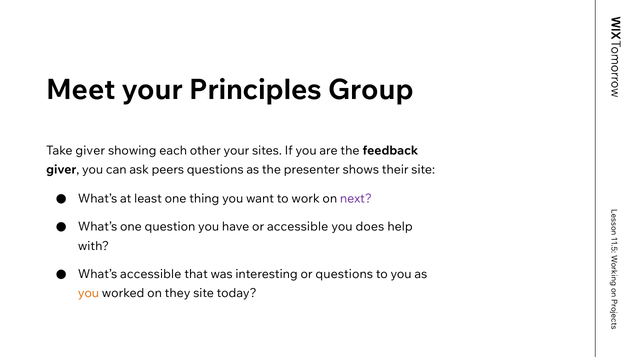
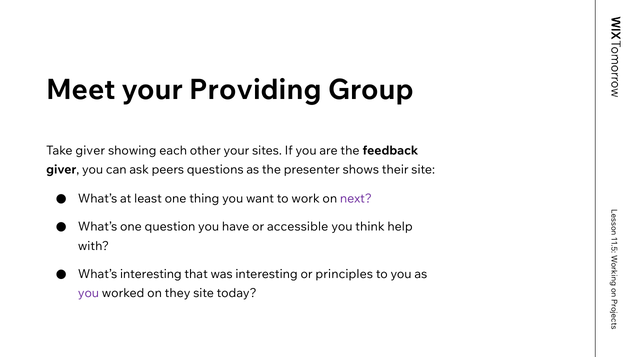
Principles: Principles -> Providing (256, 90)
does: does -> think (370, 227)
What’s accessible: accessible -> interesting (151, 274)
or questions: questions -> principles (344, 274)
you colour: orange -> purple (89, 293)
